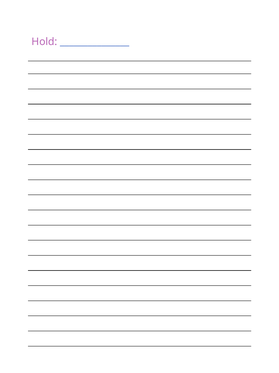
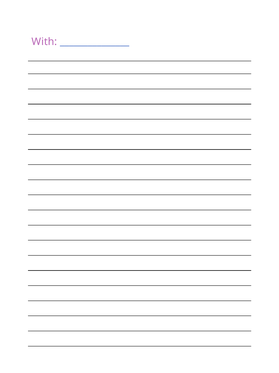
Hold: Hold -> With (44, 42)
